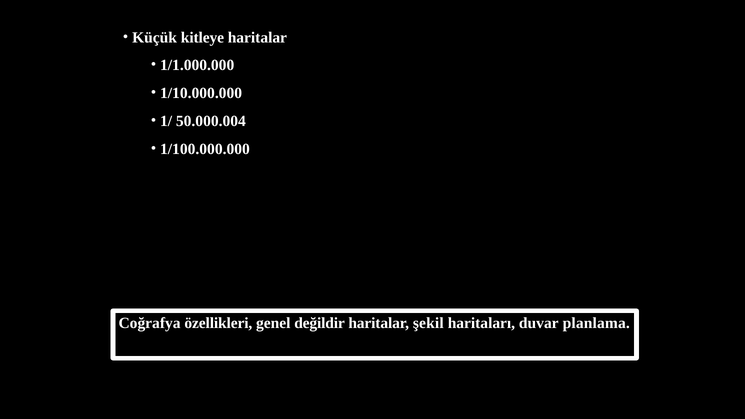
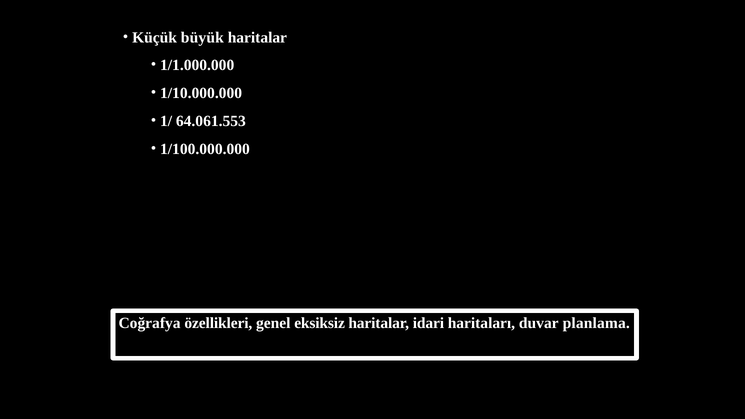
kitleye: kitleye -> büyük (202, 37)
50.000.004: 50.000.004 -> 64.061.553 (211, 121)
değildir: değildir -> eksiksiz (320, 323)
şekil: şekil -> idari (428, 323)
